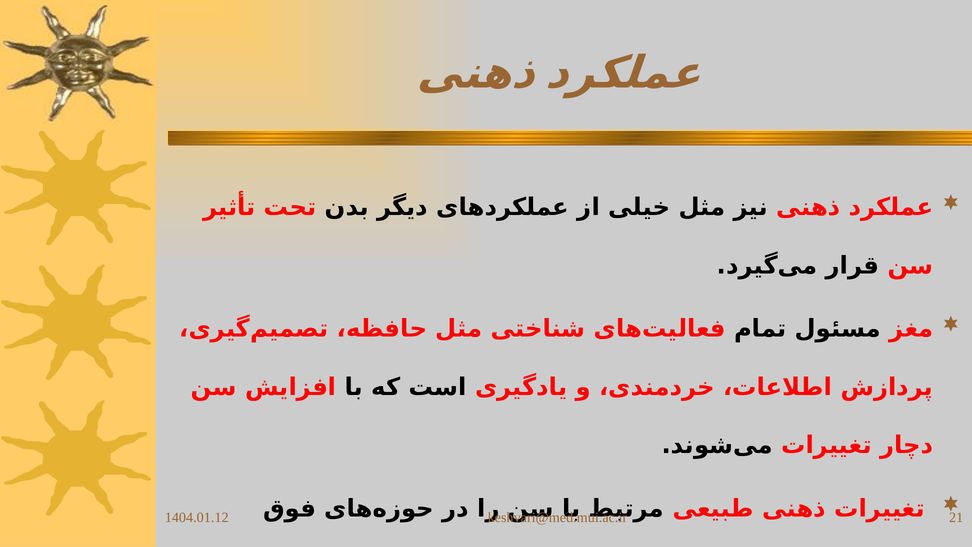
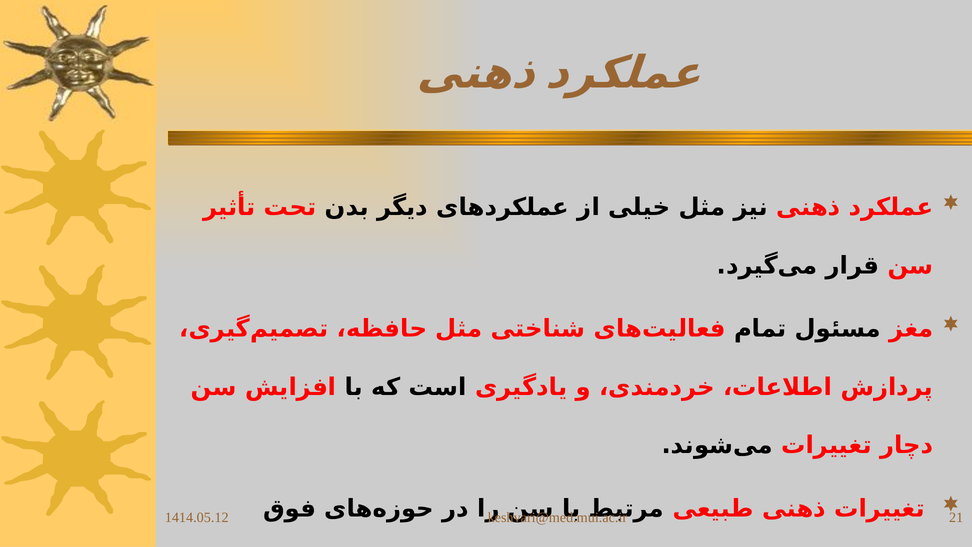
1404.01.12: 1404.01.12 -> 1414.05.12 (197, 517)
